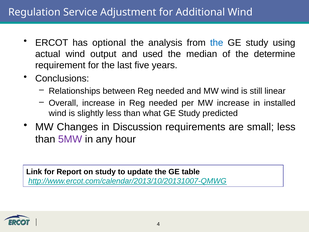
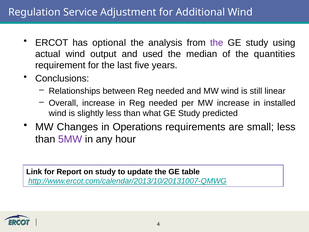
the colour: blue -> purple (217, 43)
determine: determine -> quantities (275, 54)
Discussion: Discussion -> Operations (137, 127)
